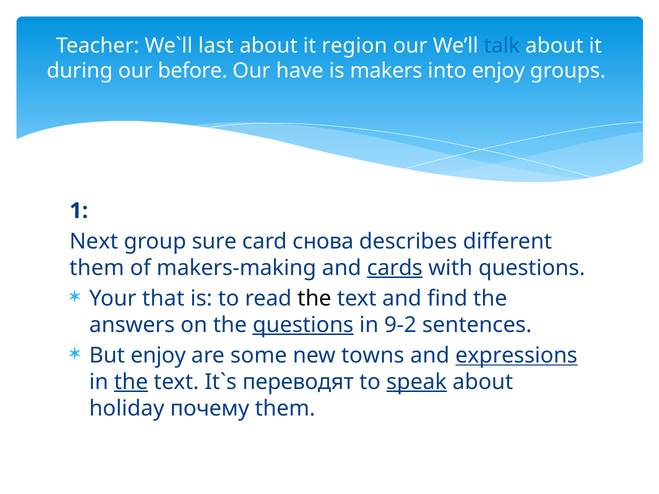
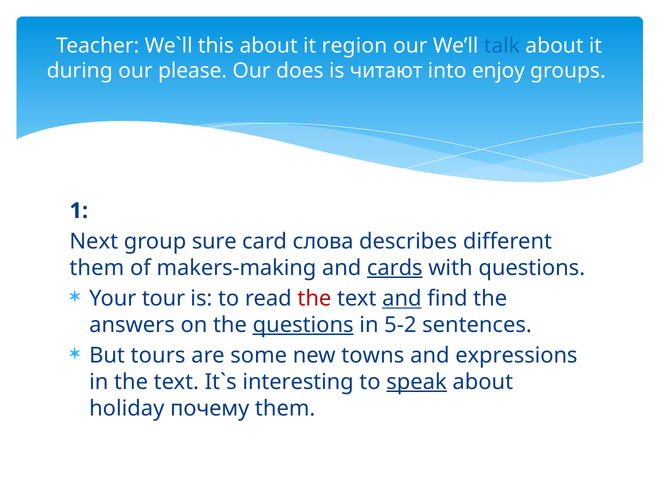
last: last -> this (216, 46)
before: before -> please (193, 71)
have: have -> does (300, 71)
makers: makers -> читают (386, 71)
снова: снова -> слова (323, 242)
that: that -> tour (163, 299)
the colour: black -> red (314, 299)
and underline: none -> present (402, 299)
9-2: 9-2 -> 5-2 (400, 325)
But enjoy: enjoy -> tours (158, 356)
expressions underline: present -> none (516, 356)
the underline: present -> none (131, 382)
переводят: переводят -> interesting (298, 382)
